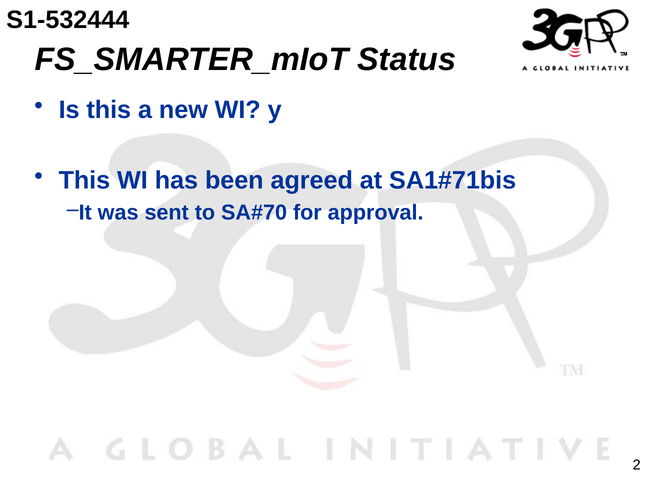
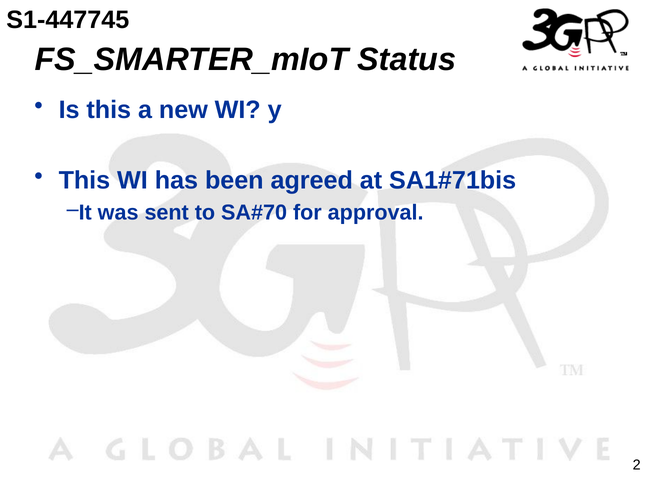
S1-532444: S1-532444 -> S1-447745 (68, 20)
